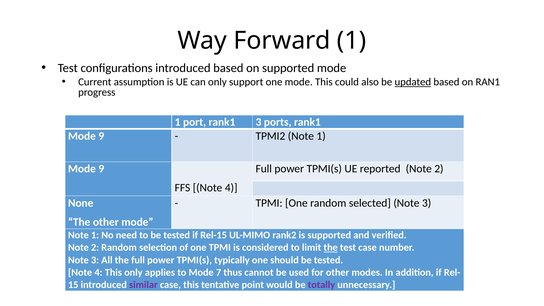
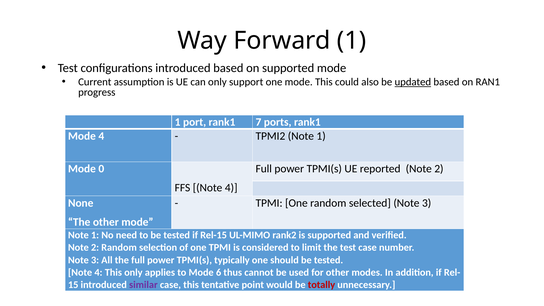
rank1 3: 3 -> 7 (258, 122)
9: 9 -> 4 (101, 136)
9: 9 -> 0 (101, 169)
the underline: present -> none (331, 248)
7: 7 -> 6 (219, 272)
totally colour: purple -> red (321, 285)
